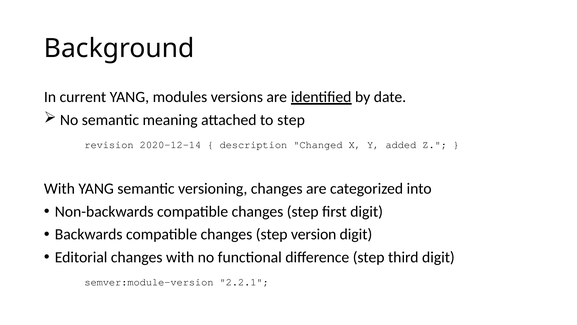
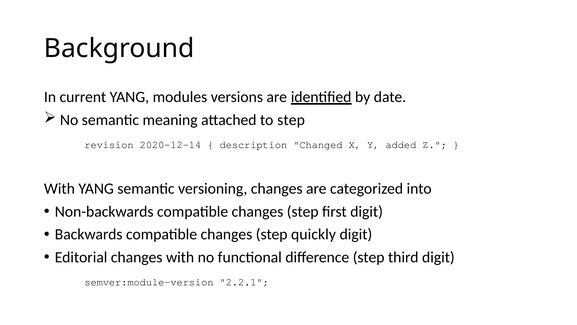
version: version -> quickly (314, 234)
